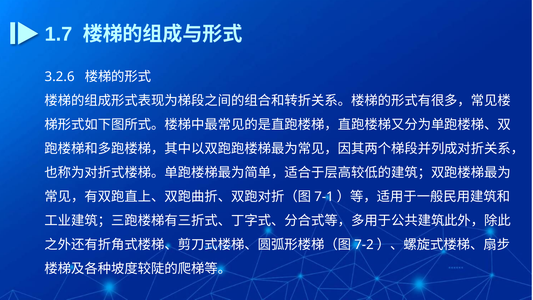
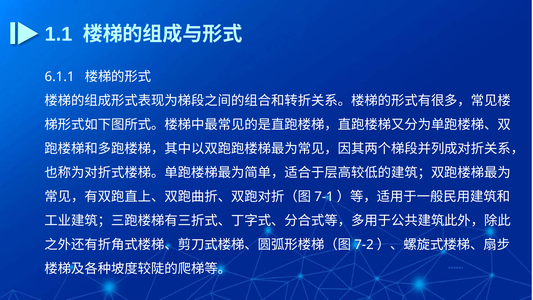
1.7: 1.7 -> 1.1 (58, 34)
3.2.6: 3.2.6 -> 6.1.1 (60, 77)
